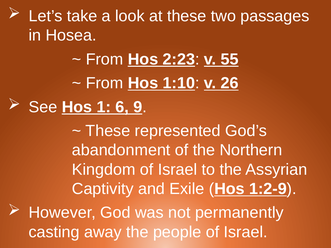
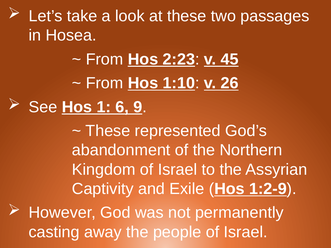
55: 55 -> 45 (230, 59)
